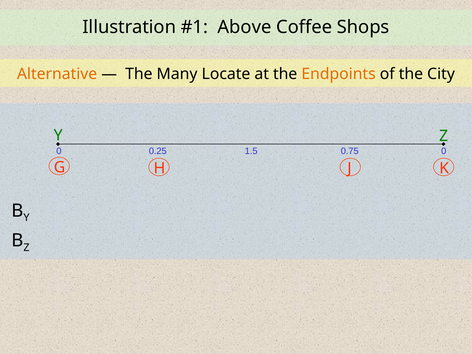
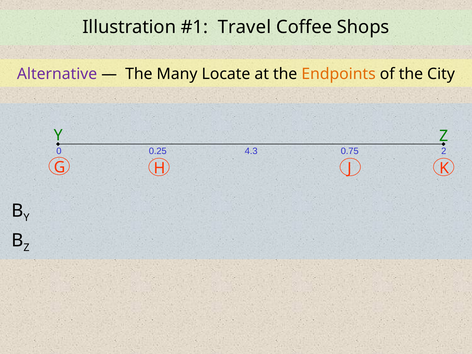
Above: Above -> Travel (244, 27)
Alternative colour: orange -> purple (57, 74)
1.5: 1.5 -> 4.3 (251, 151)
0 0: 0 -> 2 (444, 151)
